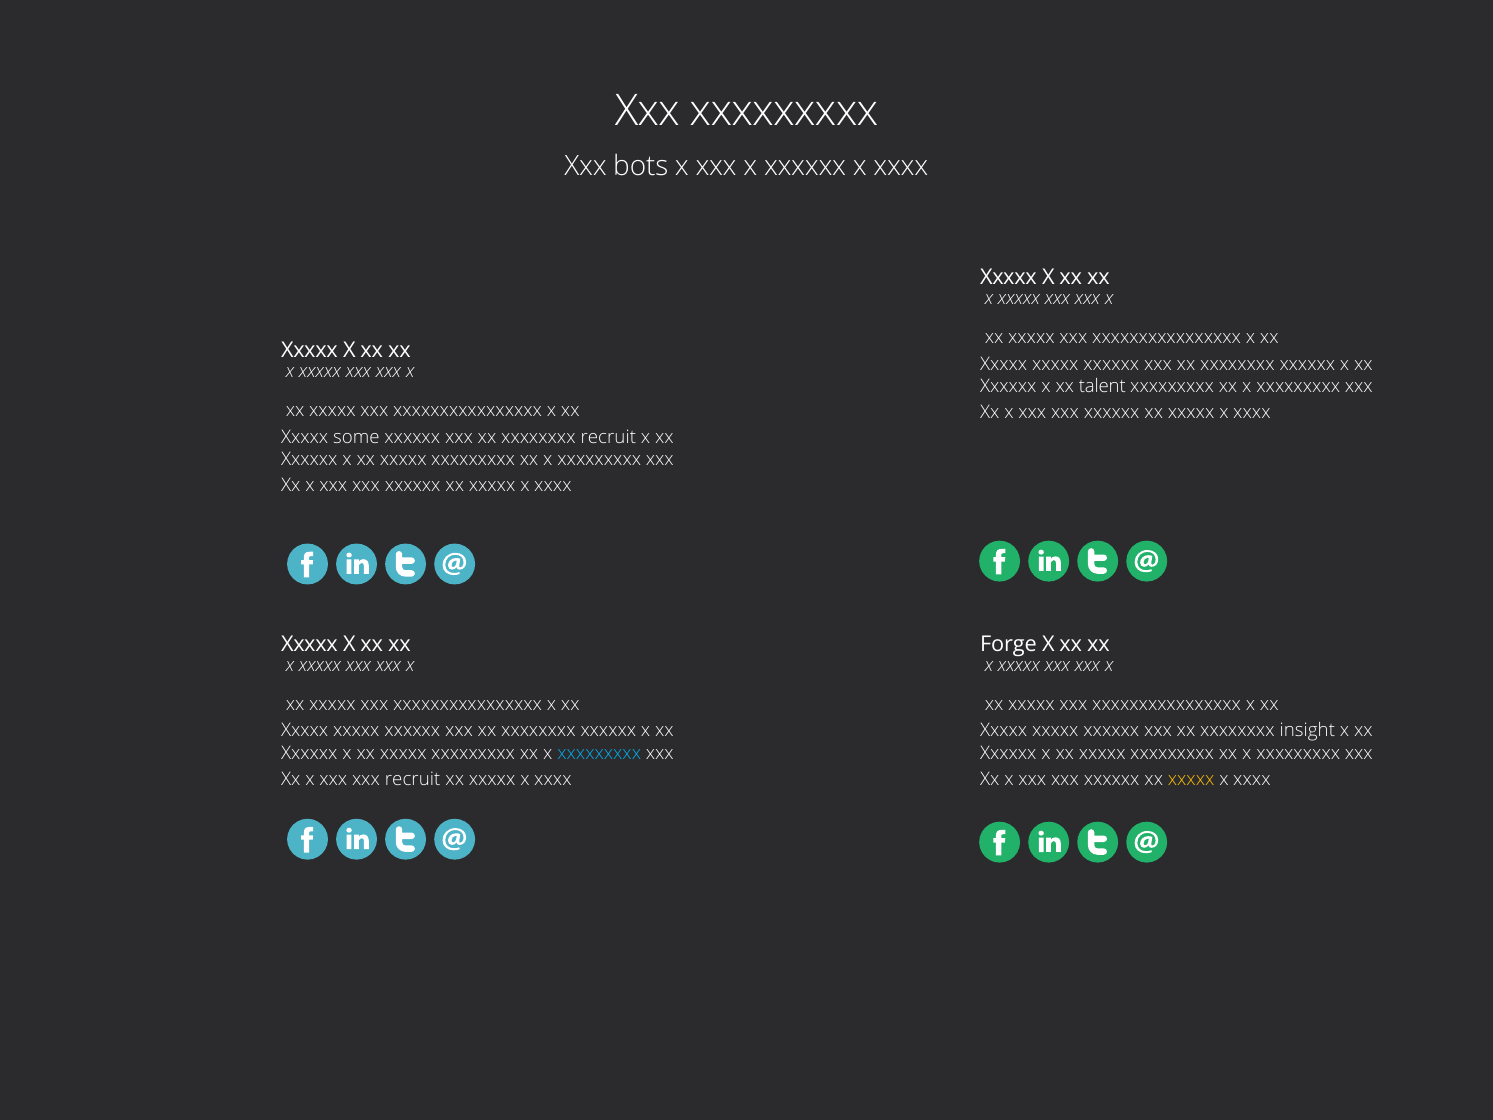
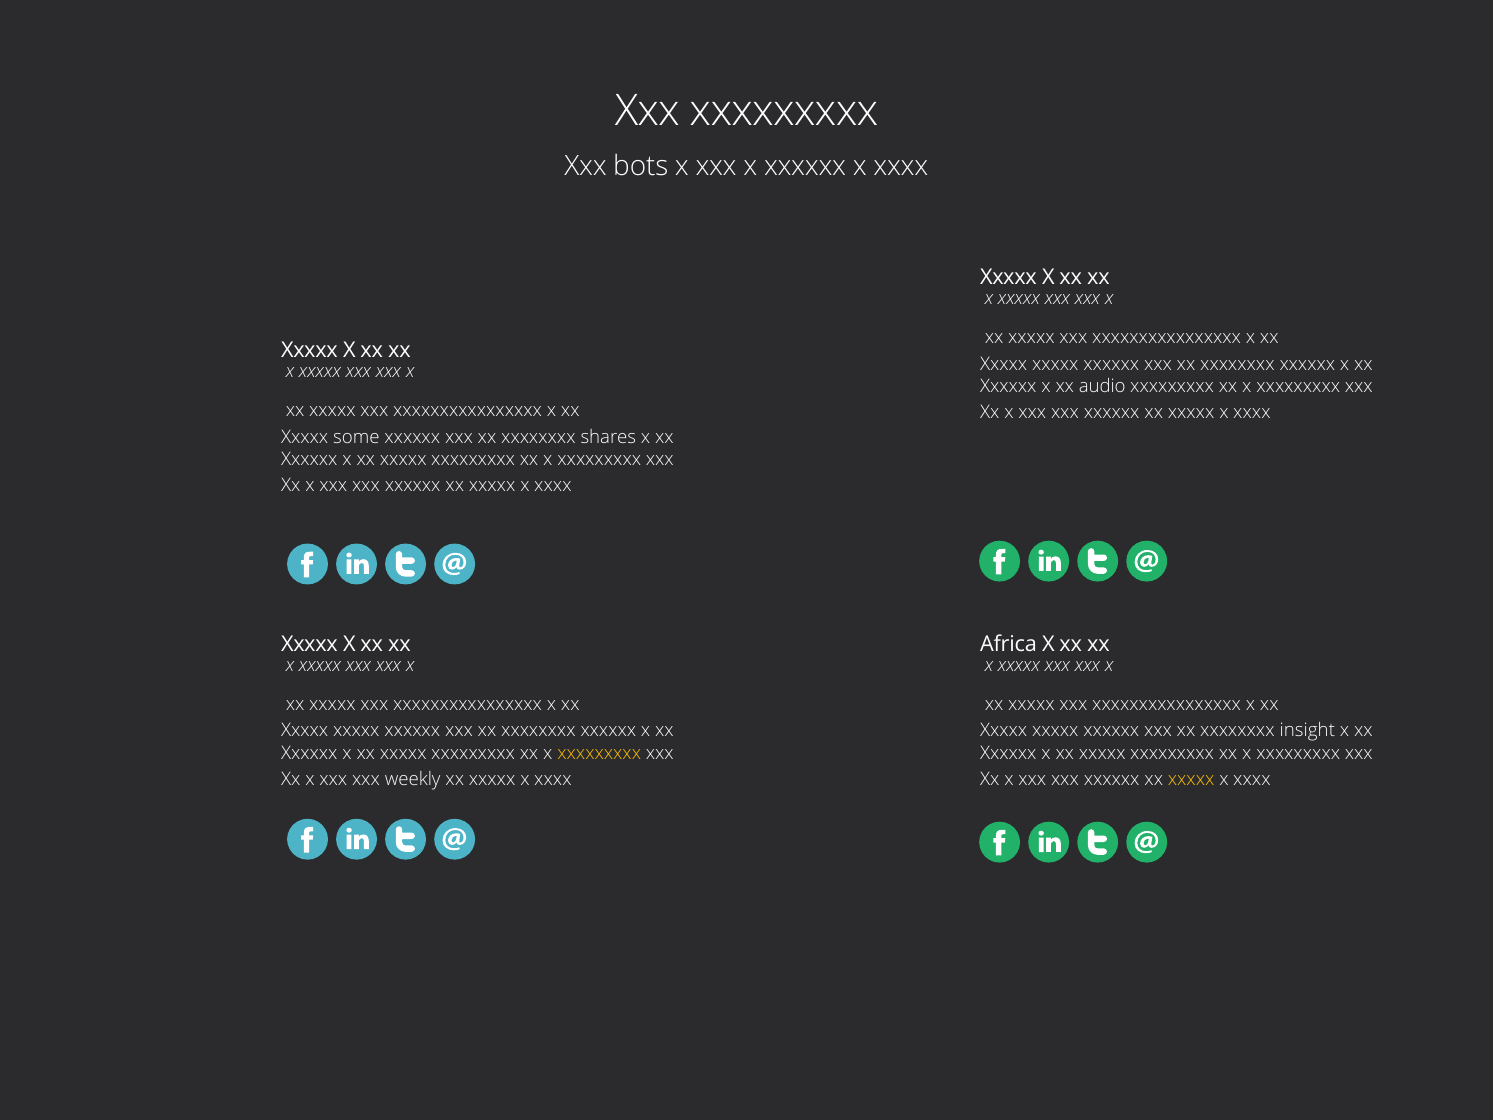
talent: talent -> audio (1102, 386)
xxxxxxxx recruit: recruit -> shares (608, 437)
Forge: Forge -> Africa (1009, 644)
xxxxxxxxx colour: light blue -> yellow (599, 753)
xxx recruit: recruit -> weekly (413, 779)
